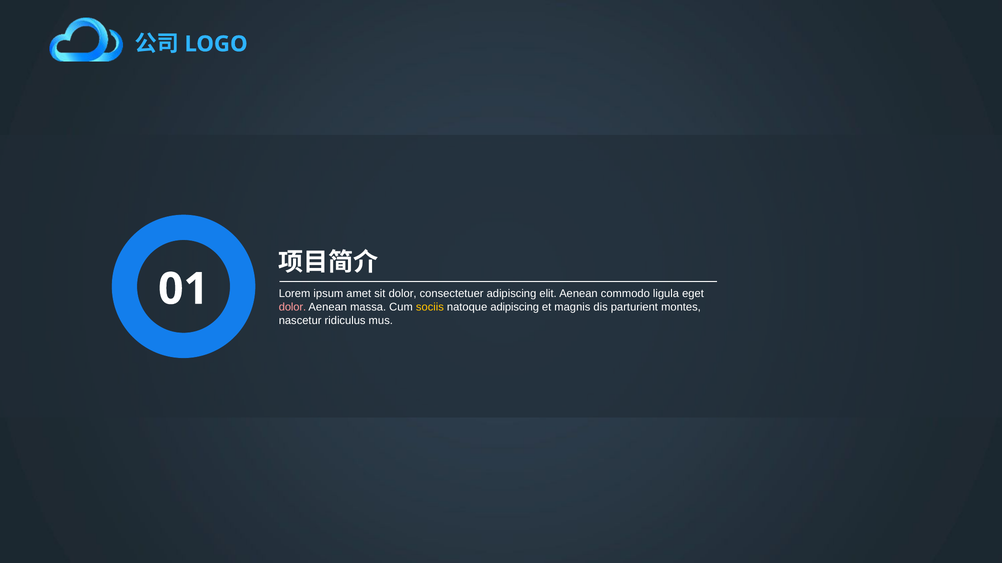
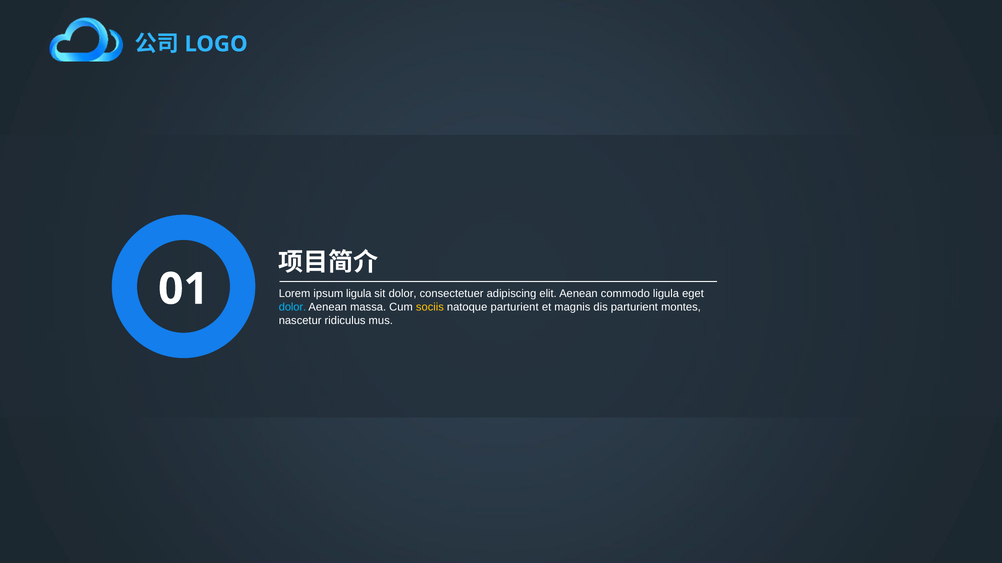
ipsum amet: amet -> ligula (359, 294)
dolor colour: pink -> light blue (292, 308)
natoque adipiscing: adipiscing -> parturient (515, 308)
